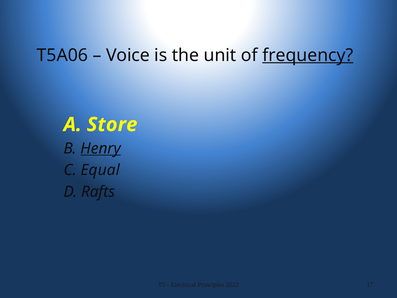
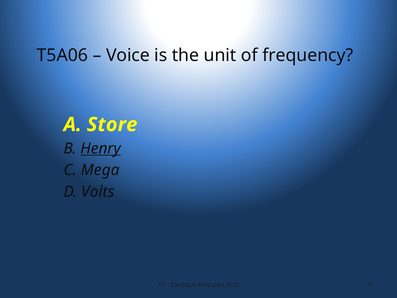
frequency underline: present -> none (308, 55)
Equal: Equal -> Mega (100, 170)
Rafts: Rafts -> Volts (98, 192)
